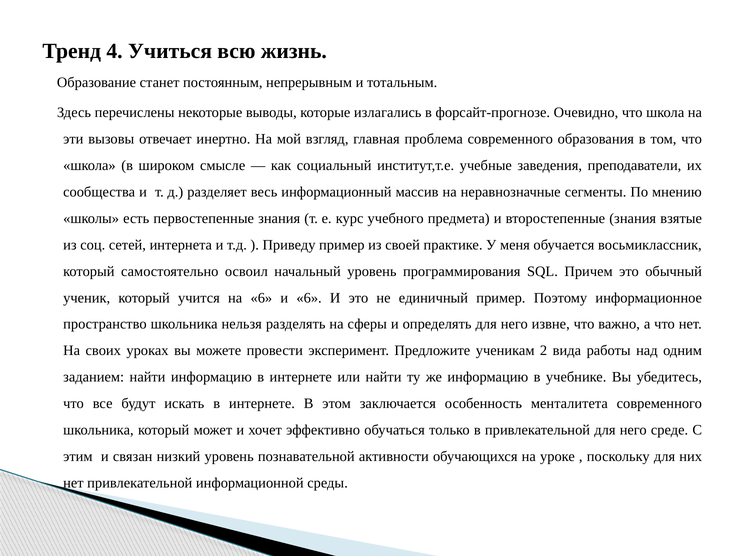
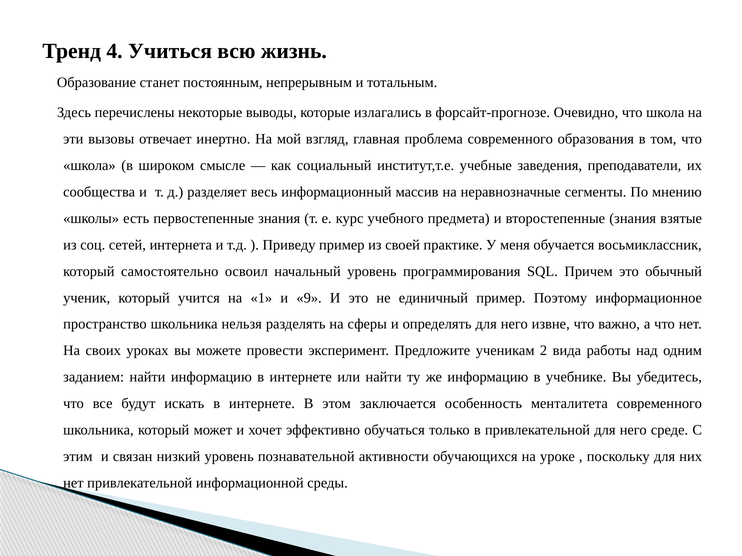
на 6: 6 -> 1 (261, 298)
и 6: 6 -> 9 (309, 298)
